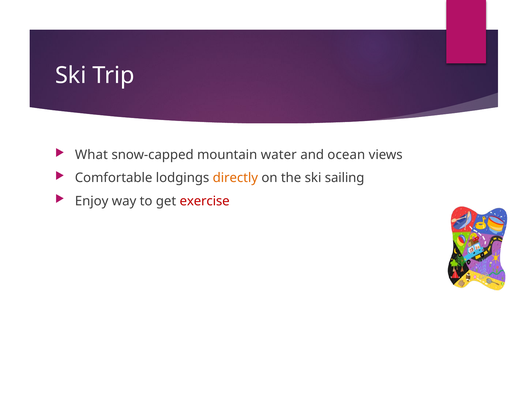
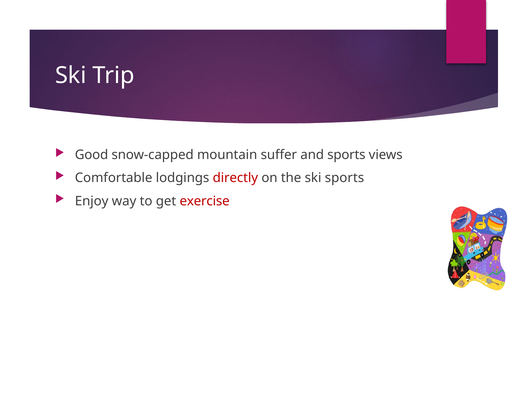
What: What -> Good (92, 155)
water: water -> suffer (279, 155)
and ocean: ocean -> sports (346, 155)
directly colour: orange -> red (235, 178)
ski sailing: sailing -> sports (344, 178)
